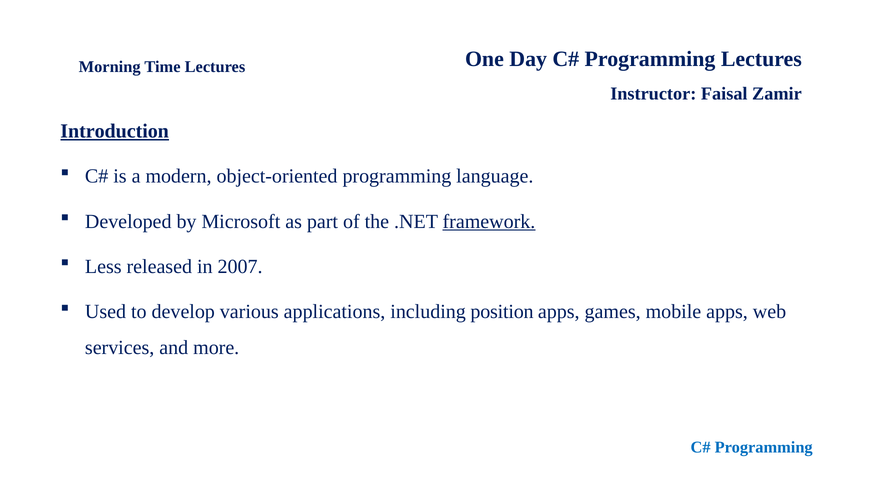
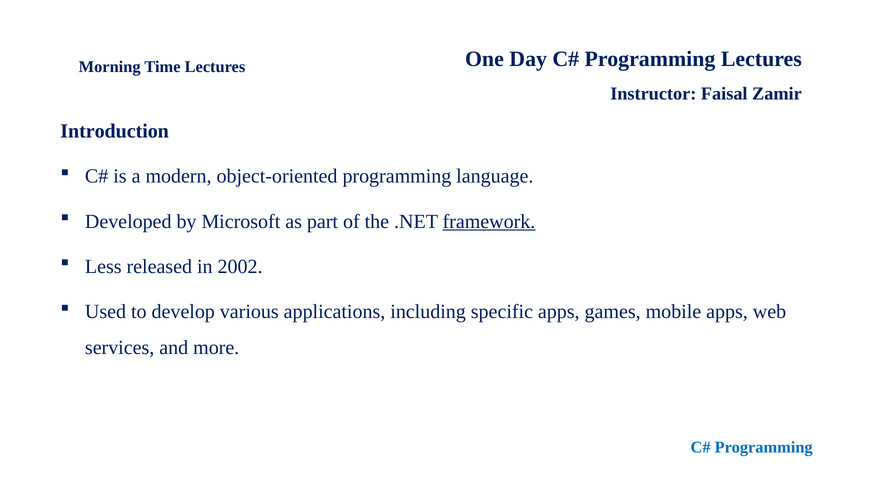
Introduction underline: present -> none (115, 131)
2007: 2007 -> 2002 (240, 267)
position: position -> specific (502, 312)
